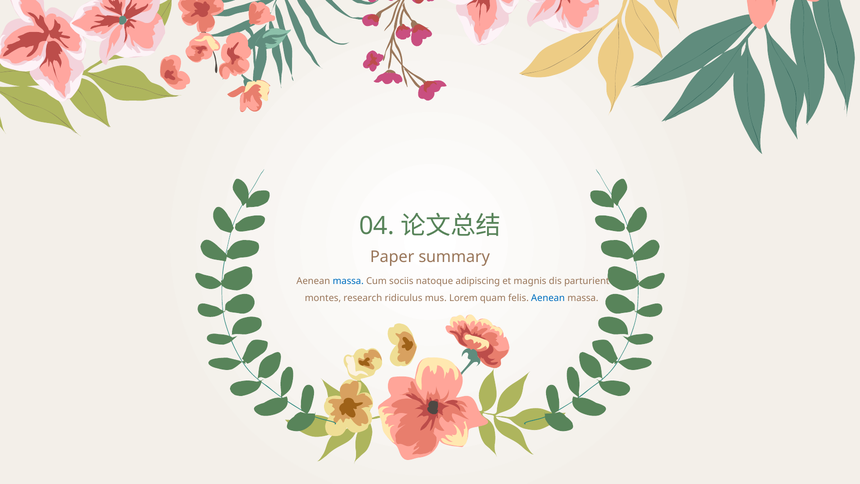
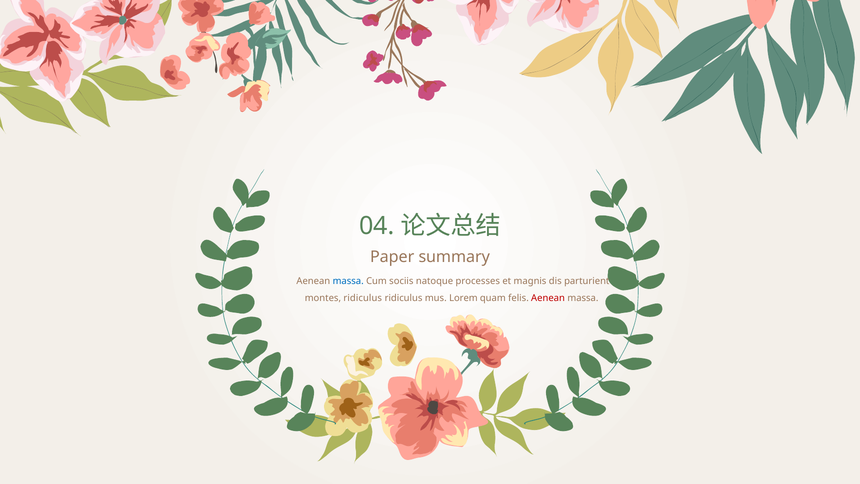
adipiscing: adipiscing -> processes (478, 281)
montes research: research -> ridiculus (363, 298)
Aenean colour: blue -> red (548, 298)
